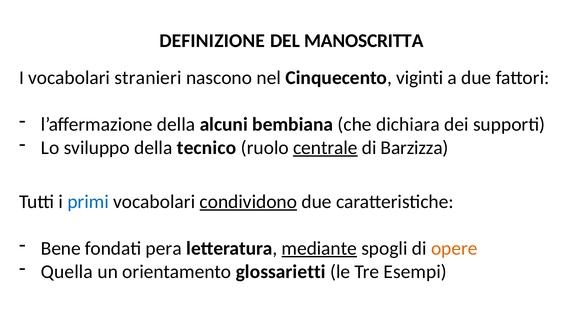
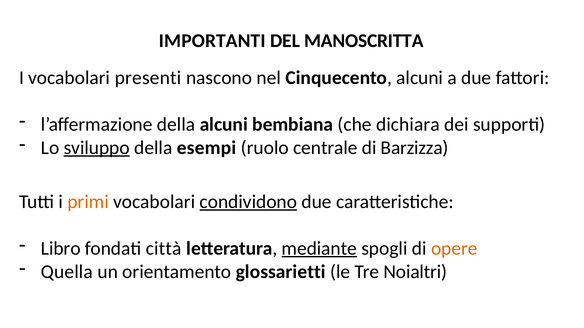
DEFINIZIONE: DEFINIZIONE -> IMPORTANTI (212, 41)
stranieri: stranieri -> presenti (148, 78)
Cinquecento viginti: viginti -> alcuni (420, 78)
sviluppo underline: none -> present (97, 148)
tecnico: tecnico -> esempi (206, 148)
centrale underline: present -> none (325, 148)
primi colour: blue -> orange (88, 202)
Bene: Bene -> Libro (61, 249)
pera: pera -> città (164, 249)
Esempi: Esempi -> Noialtri (415, 272)
